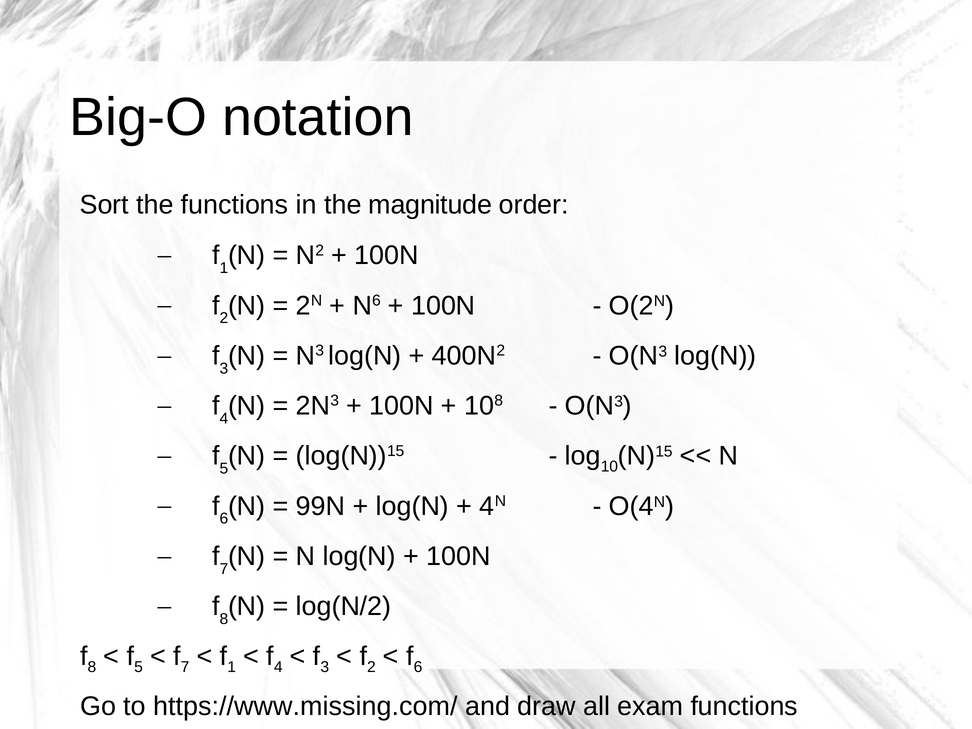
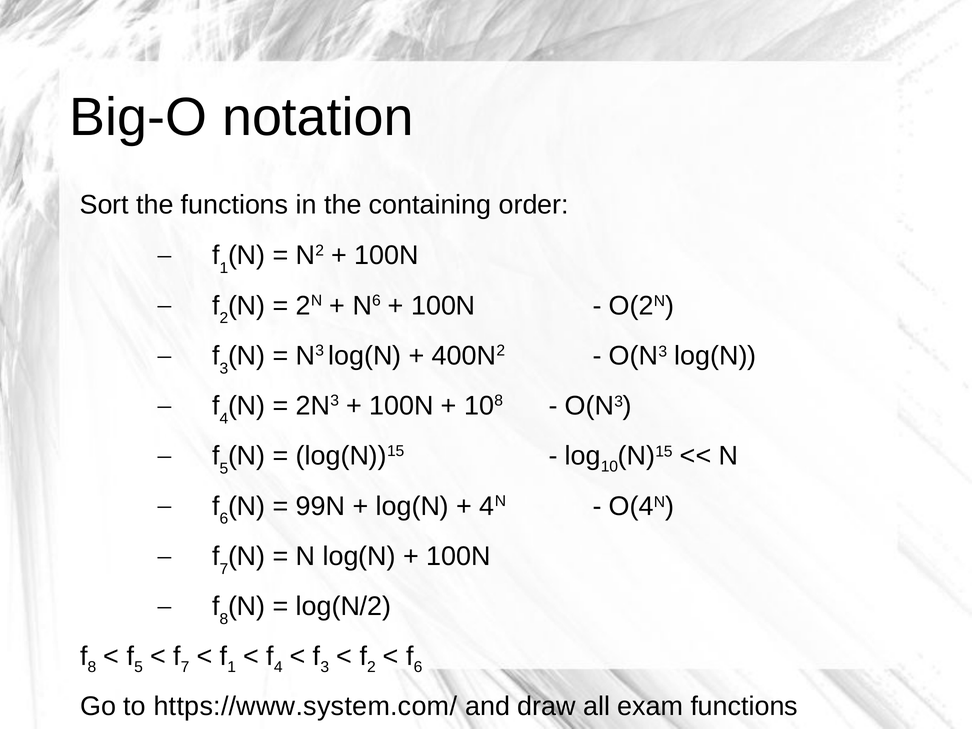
magnitude: magnitude -> containing (430, 205)
https://www.missing.com/: https://www.missing.com/ -> https://www.system.com/ (305, 707)
